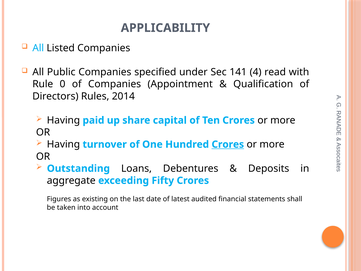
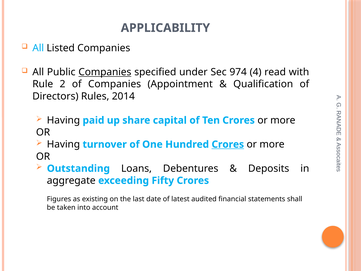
Companies underline: none -> present (105, 72)
141: 141 -> 974 (238, 72)
0: 0 -> 2 (63, 84)
